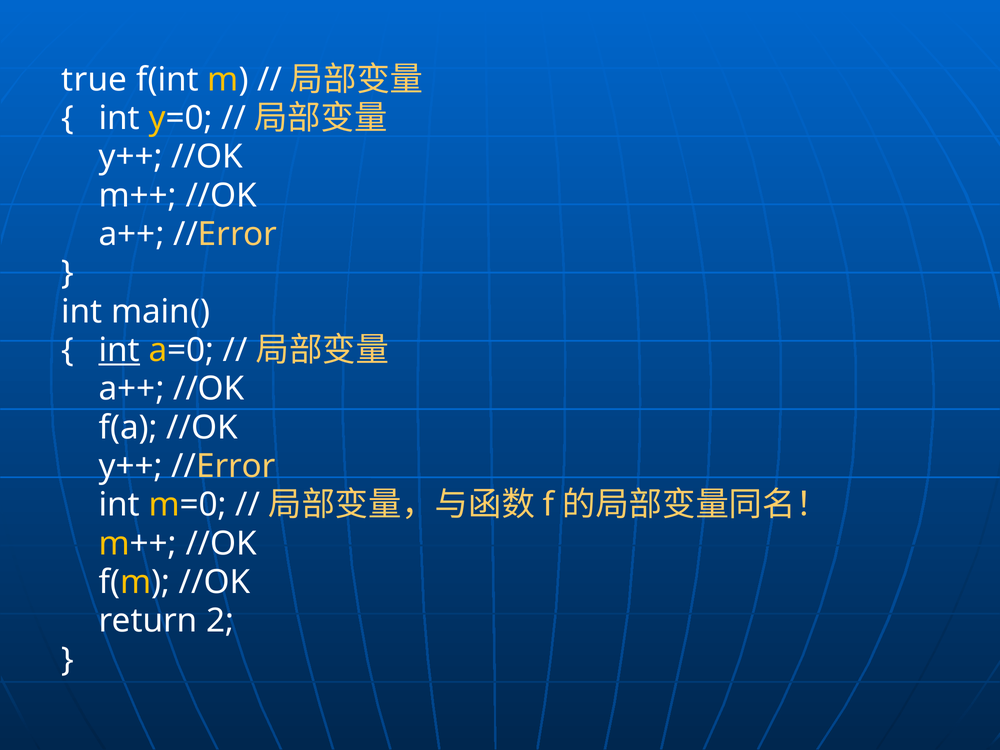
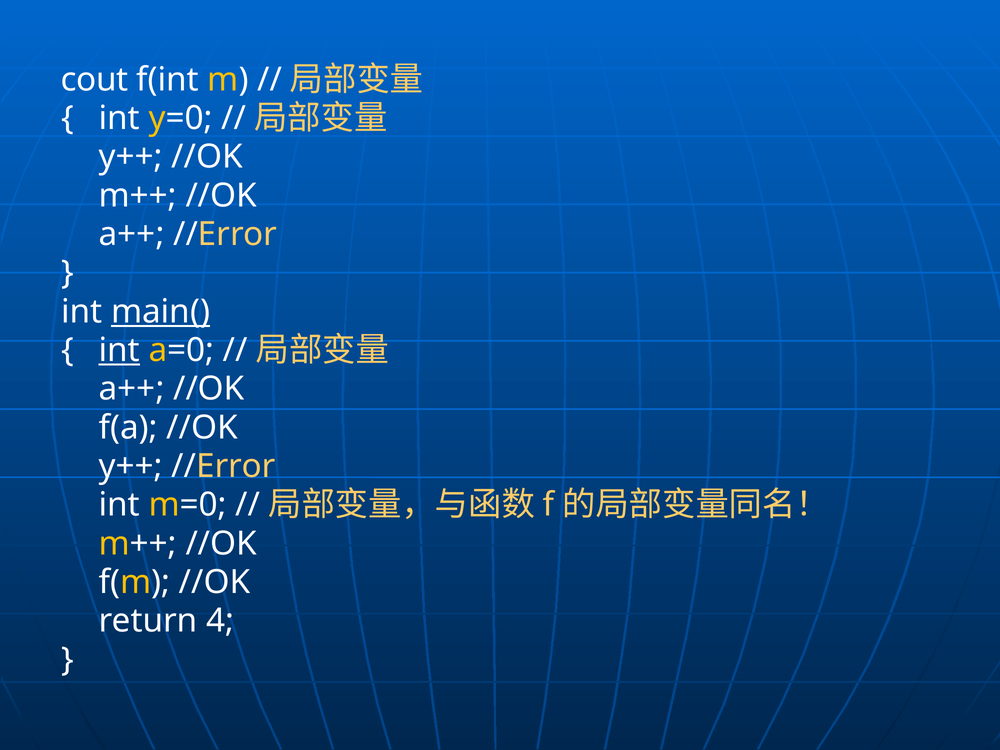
true: true -> cout (94, 80)
main( underline: none -> present (161, 312)
2: 2 -> 4 (220, 621)
